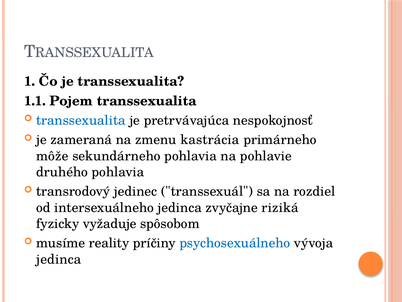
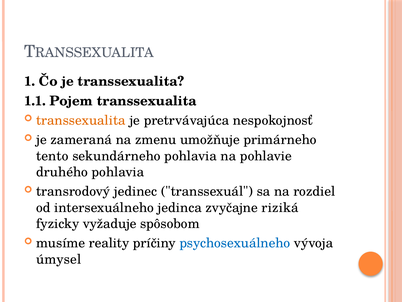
transsexualita colour: blue -> orange (81, 120)
kastrácia: kastrácia -> umožňuje (210, 140)
môže: môže -> tento (52, 156)
jedinca: jedinca -> úmysel (59, 259)
